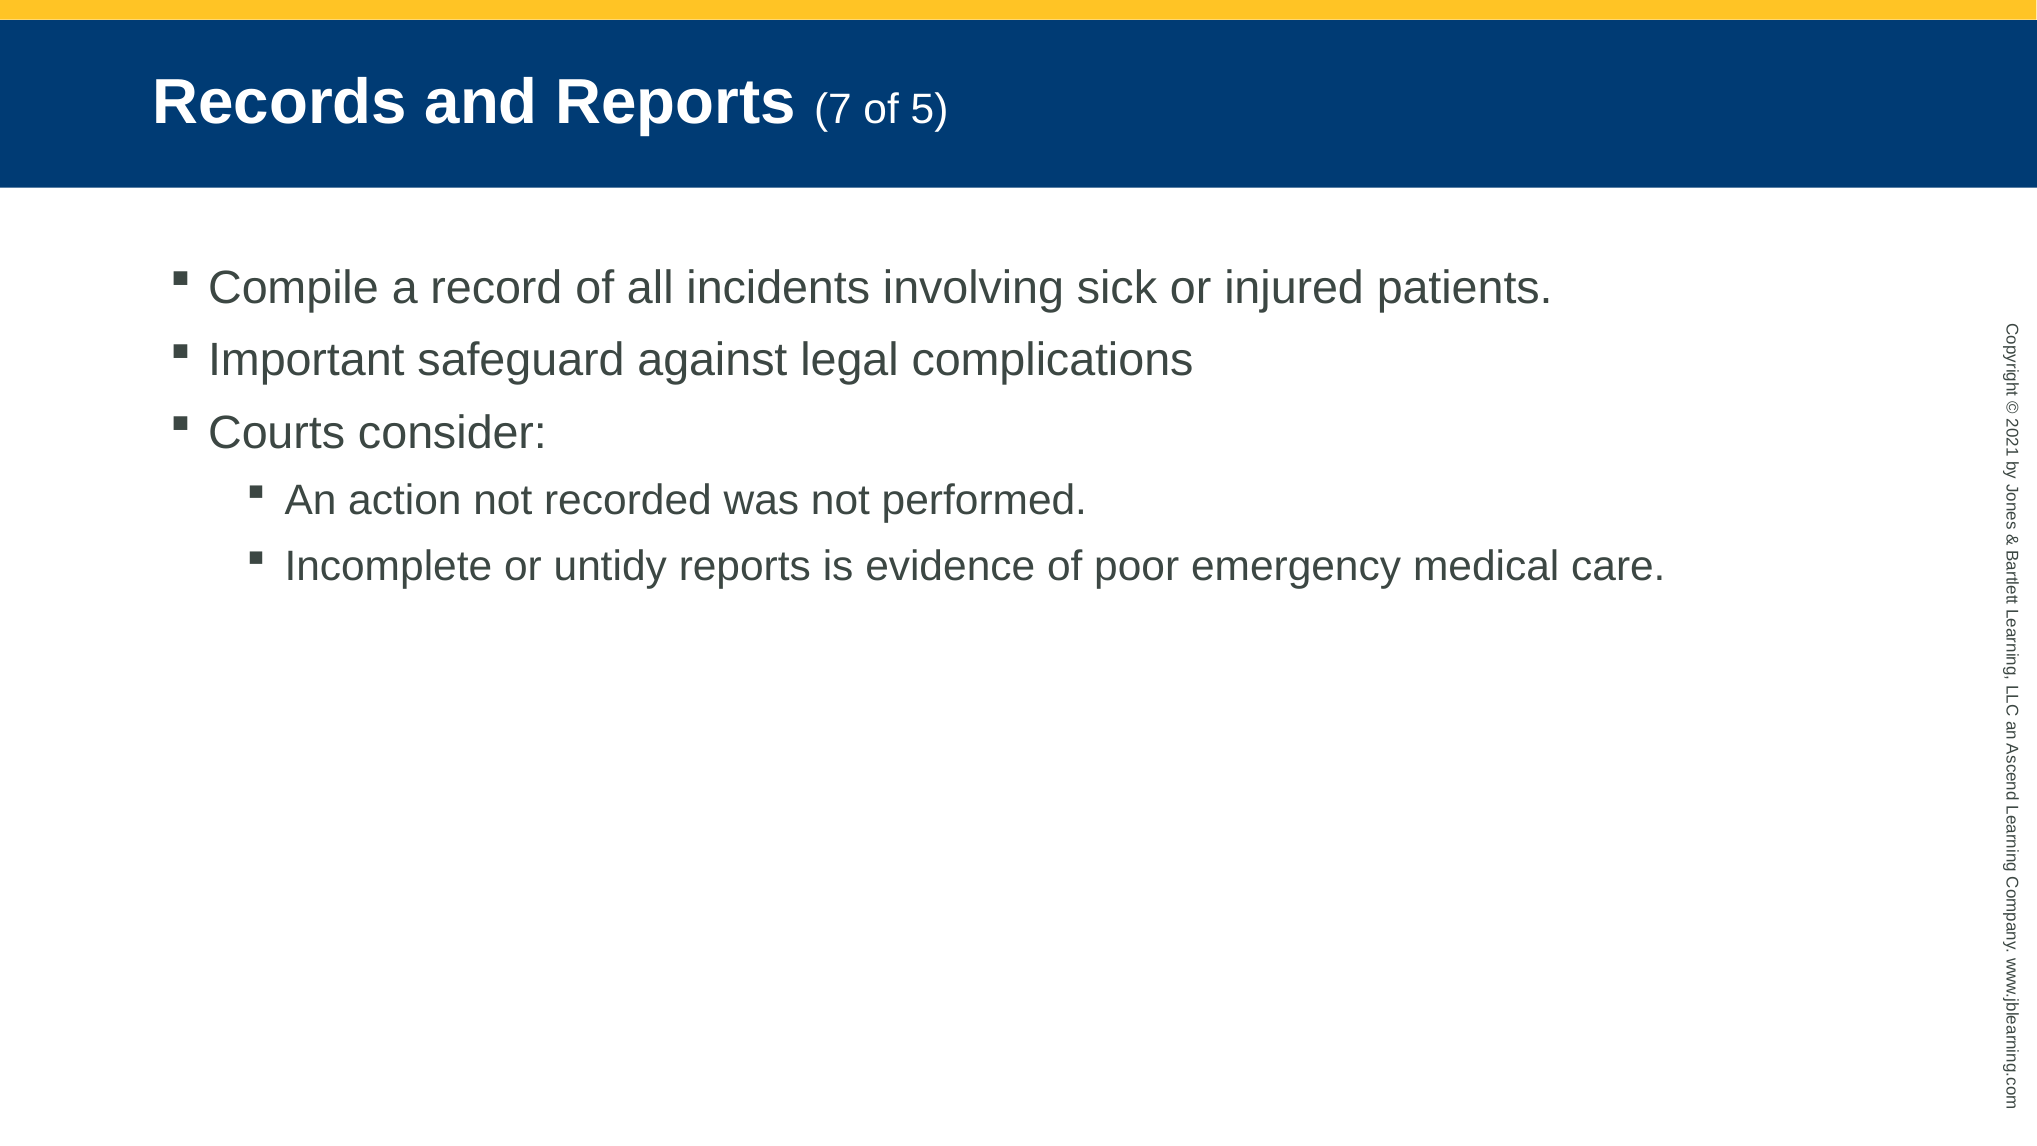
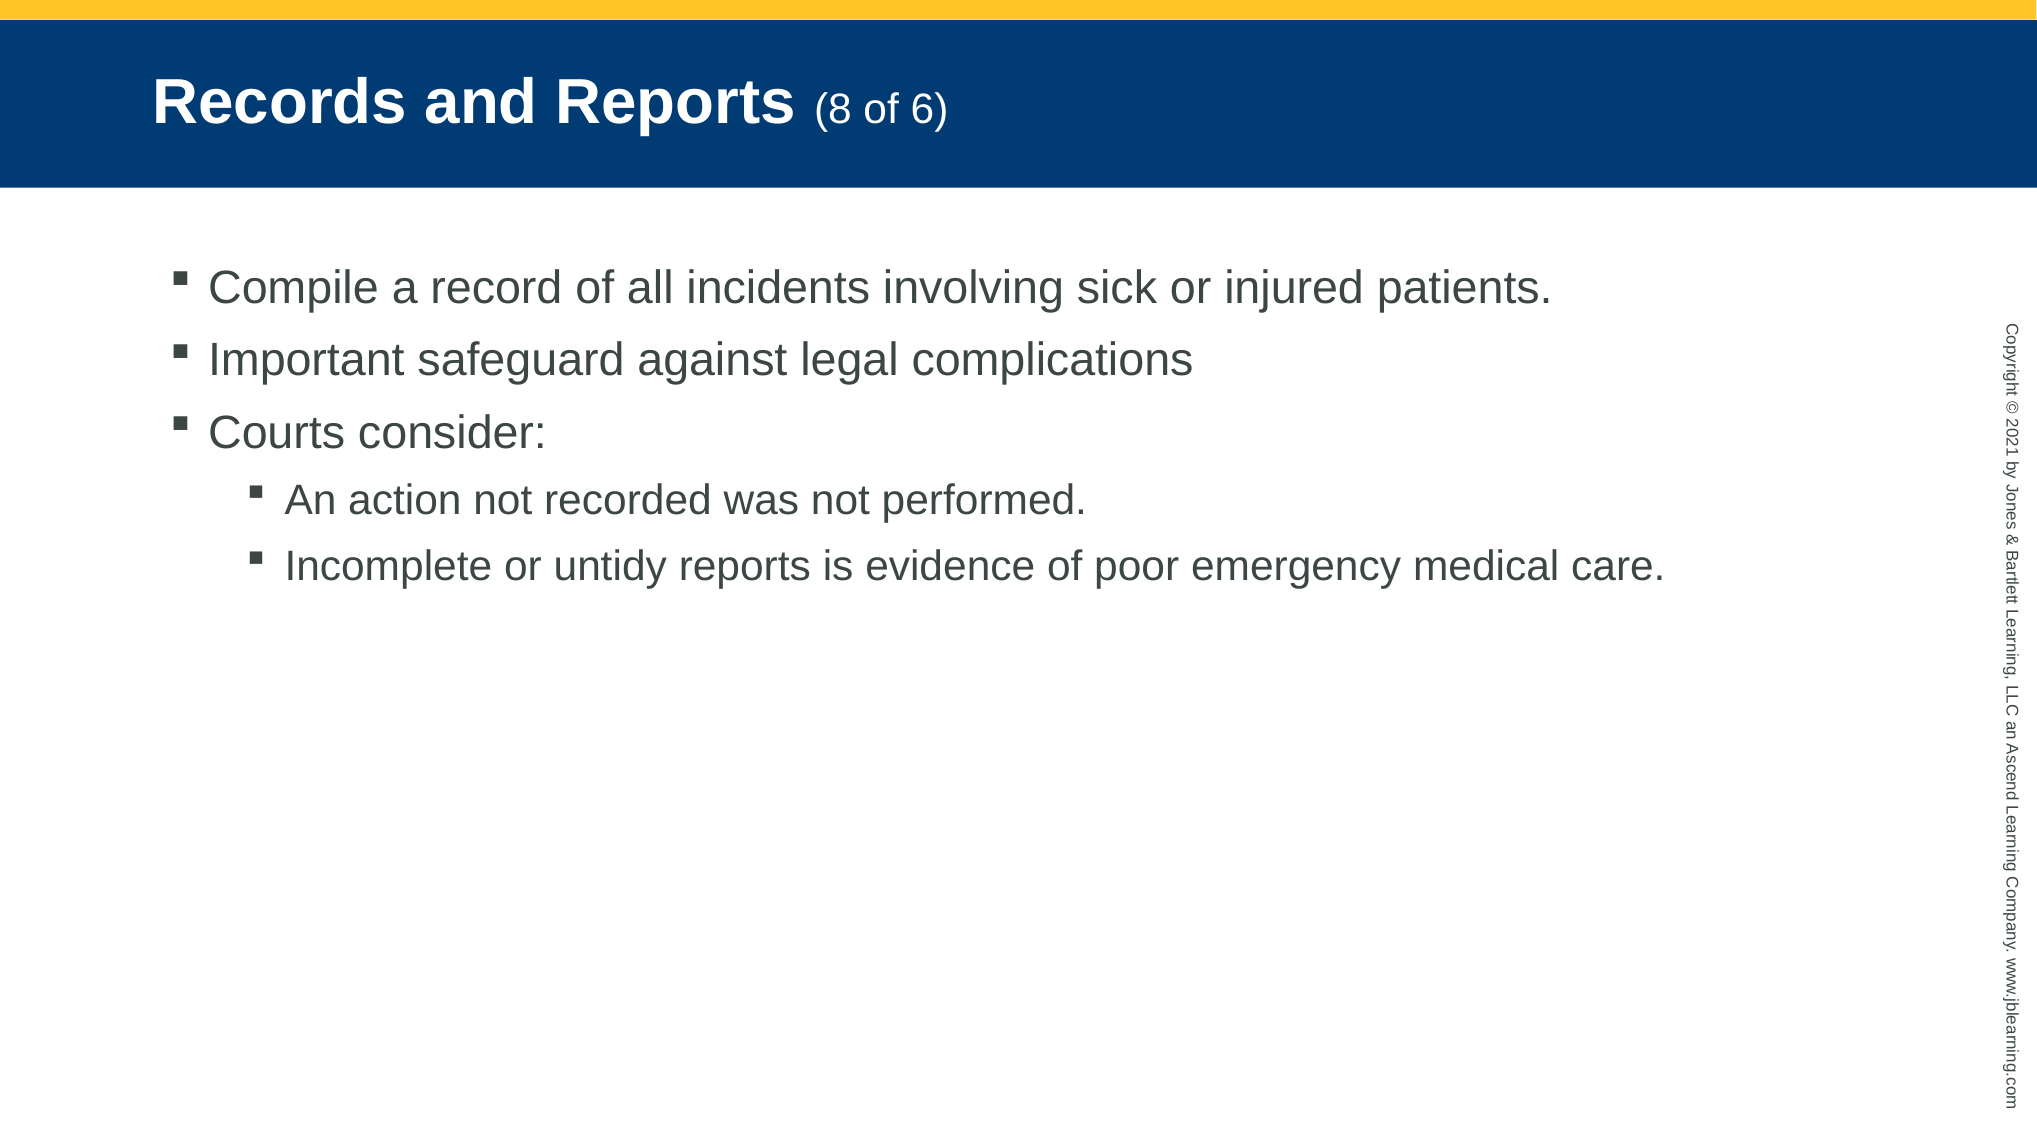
7: 7 -> 8 (833, 109)
5: 5 -> 6 (930, 109)
